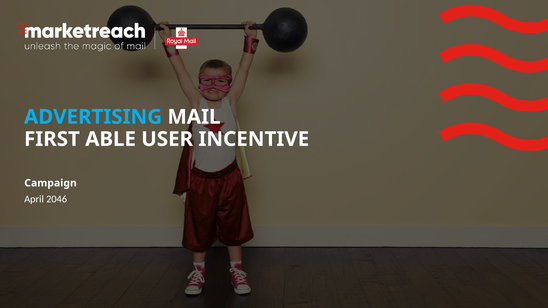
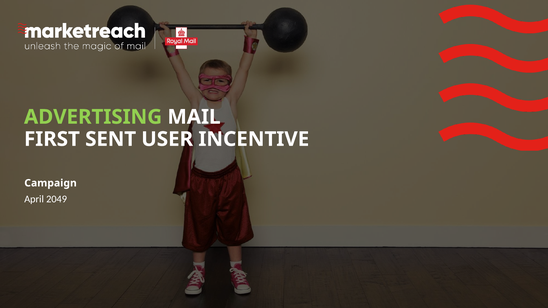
ADVERTISING colour: light blue -> light green (93, 117)
ABLE: ABLE -> SENT (111, 139)
2046: 2046 -> 2049 (57, 199)
